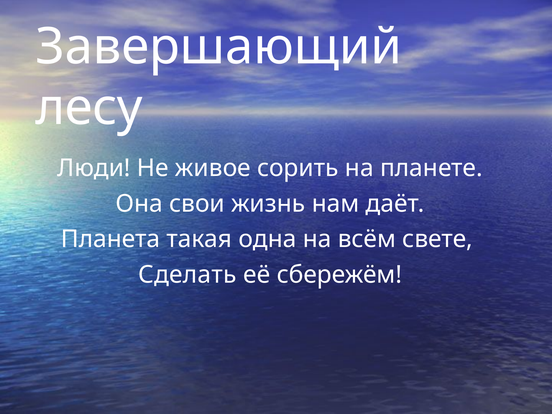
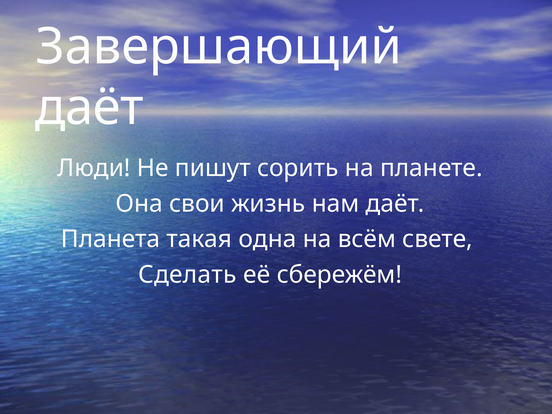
лесу: лесу -> даёт (89, 107)
живое: живое -> пишут (213, 168)
